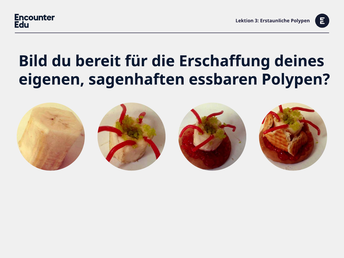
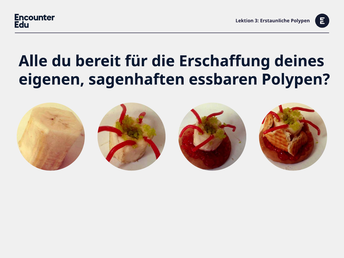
Bild: Bild -> Alle (33, 61)
